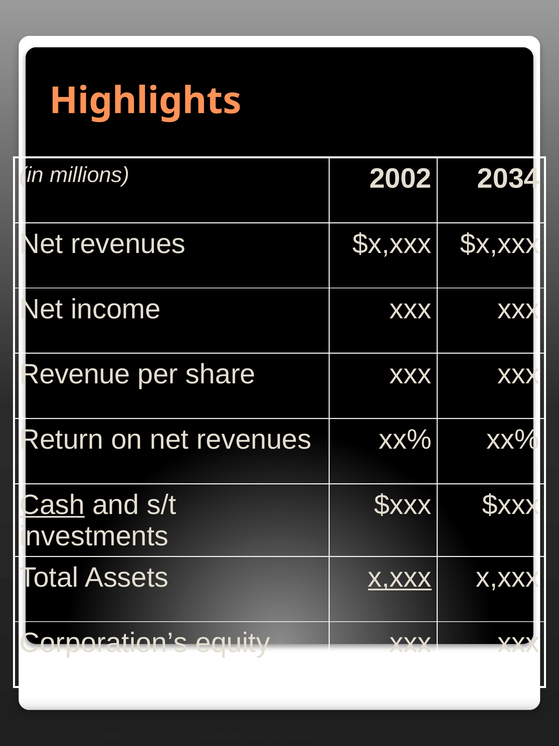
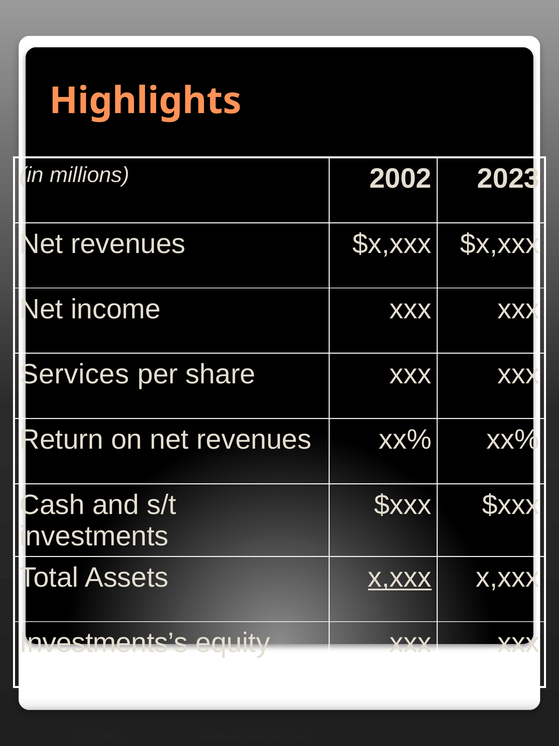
2034: 2034 -> 2023 (508, 178)
Revenue: Revenue -> Services (75, 374)
Cash underline: present -> none (52, 504)
Corporation’s: Corporation’s -> Investments’s (104, 642)
